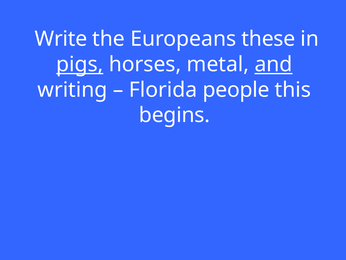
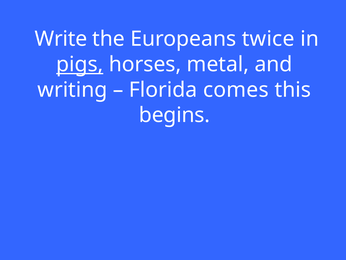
these: these -> twice (268, 39)
and underline: present -> none (274, 64)
people: people -> comes (236, 90)
